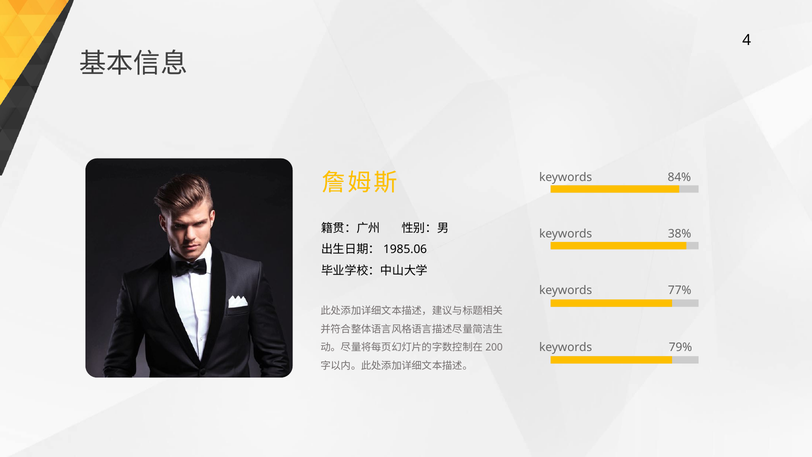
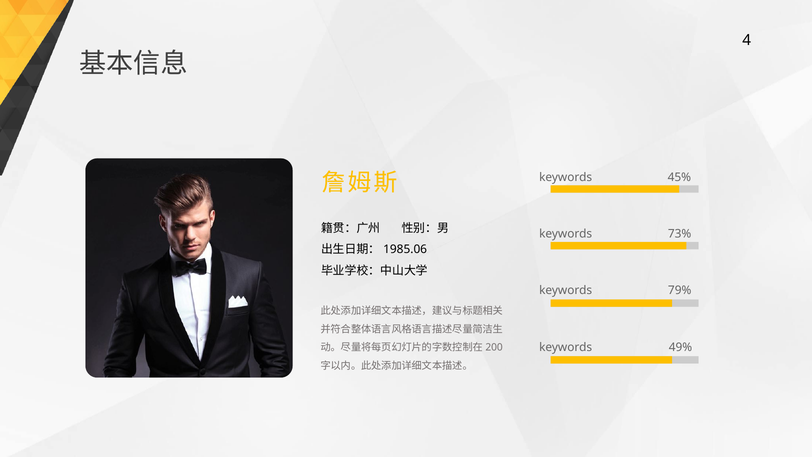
84%: 84% -> 45% (679, 177)
38%: 38% -> 73% (680, 234)
77%: 77% -> 79% (680, 290)
79%: 79% -> 49% (681, 347)
